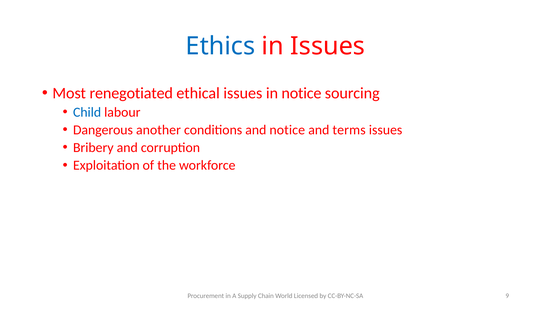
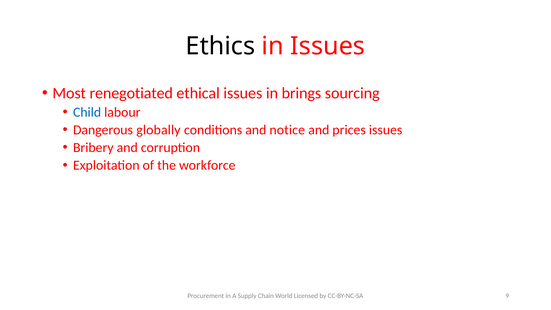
Ethics colour: blue -> black (220, 46)
in notice: notice -> brings (301, 93)
another: another -> globally (158, 130)
terms: terms -> prices (349, 130)
